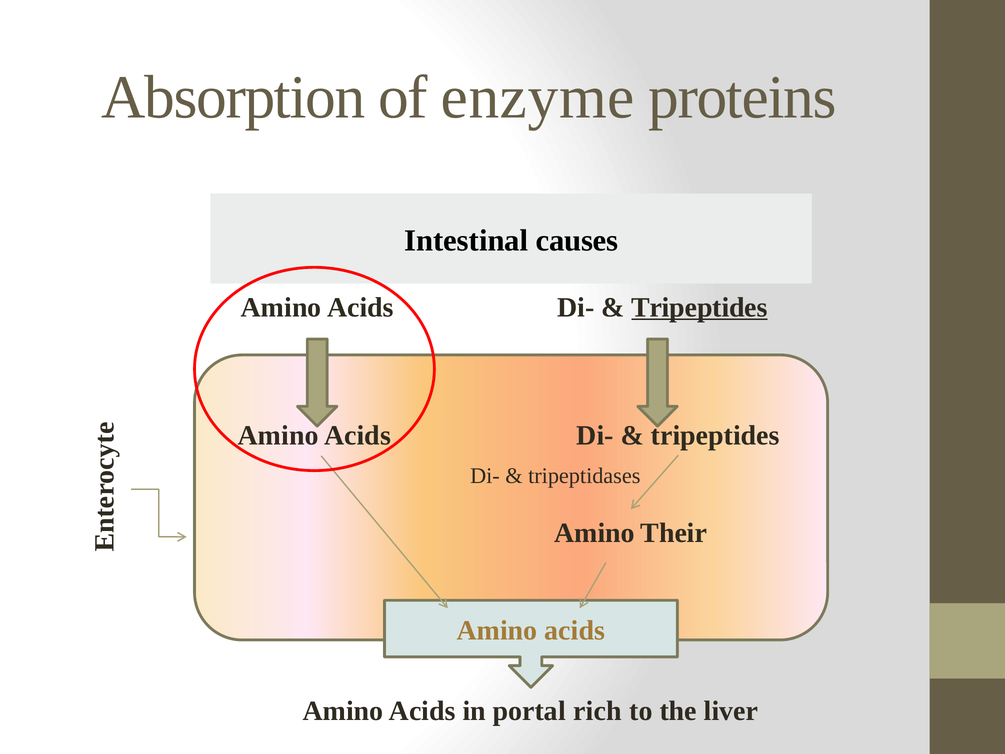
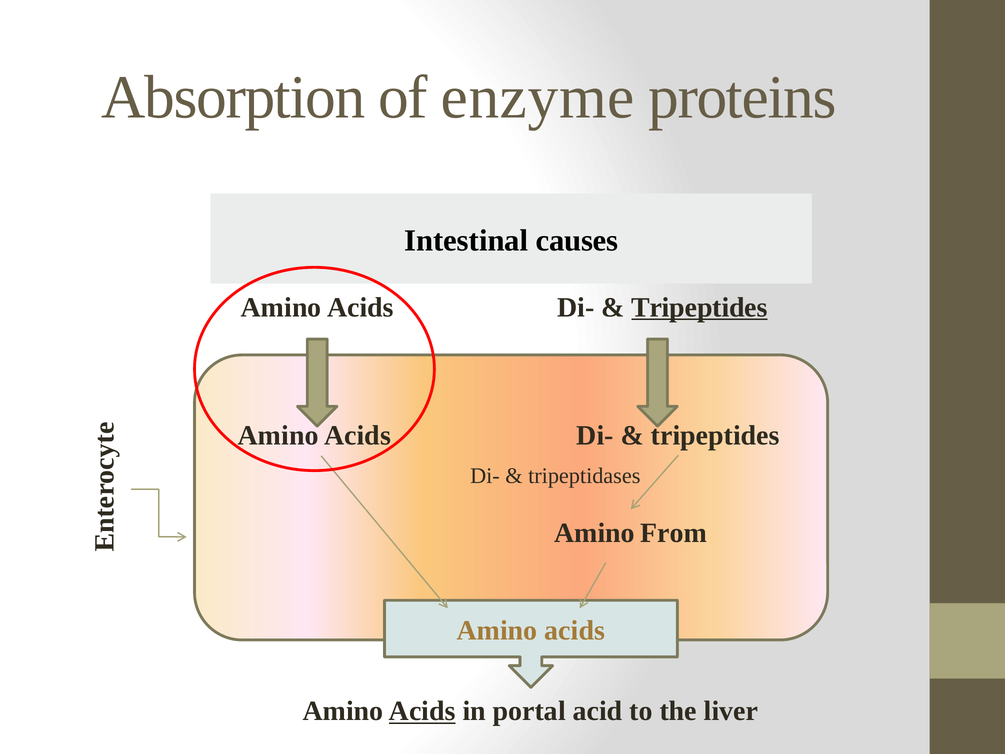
Their: Their -> From (674, 533)
Acids underline: none -> present (422, 711)
rich: rich -> acid (598, 711)
